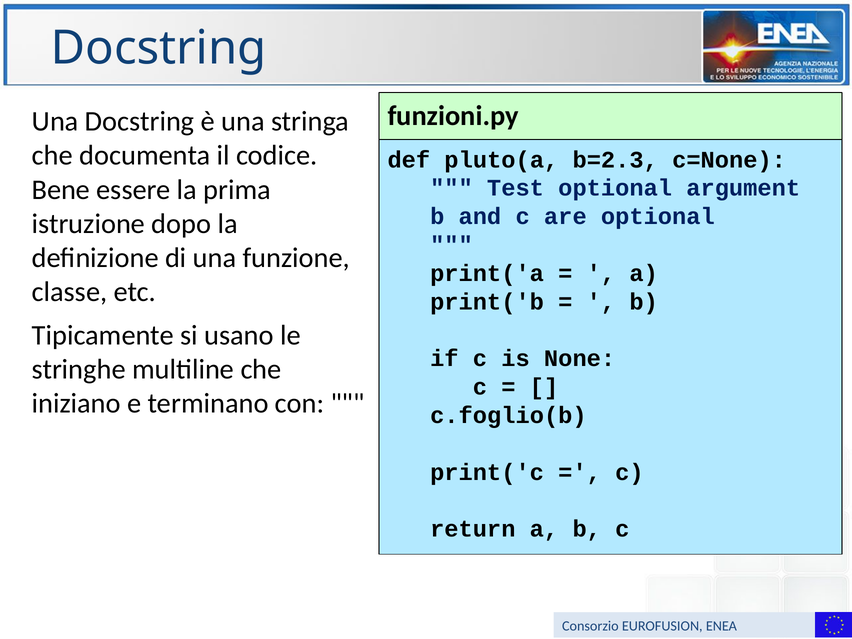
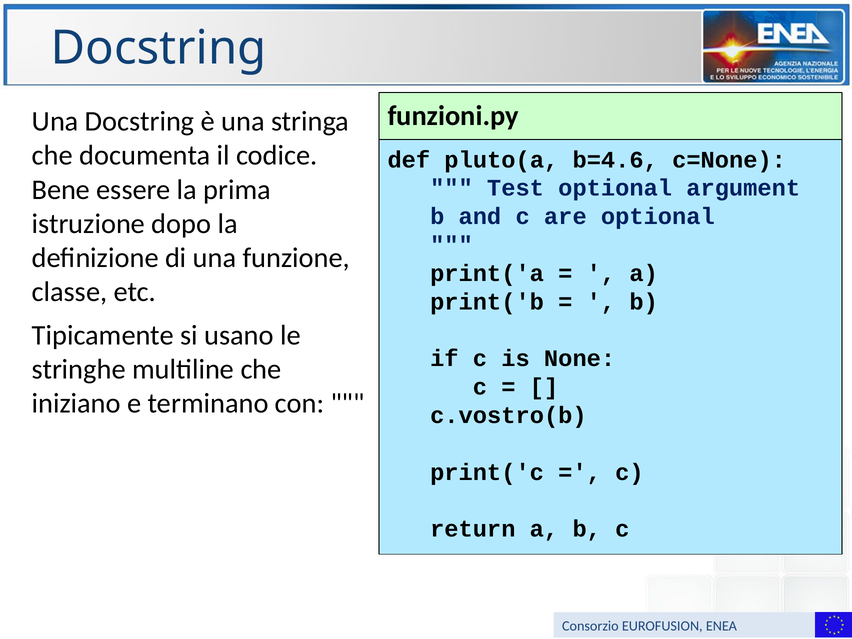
b=2.3: b=2.3 -> b=4.6 (615, 160)
c.foglio(b: c.foglio(b -> c.vostro(b (508, 415)
